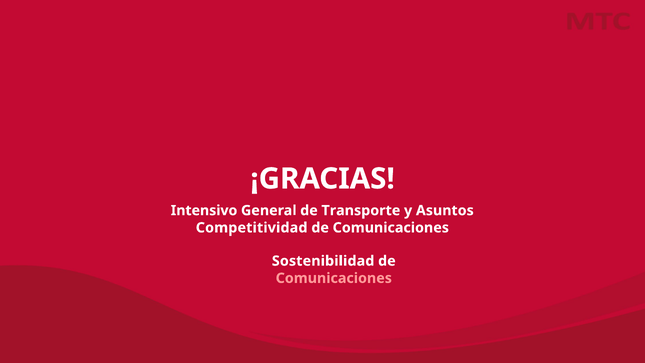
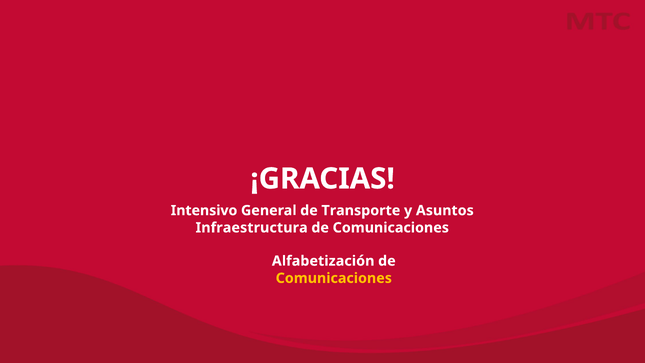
Competitividad: Competitividad -> Infraestructura (252, 228)
Sostenibilidad: Sostenibilidad -> Alfabetización (323, 261)
Comunicaciones colour: pink -> yellow (334, 278)
